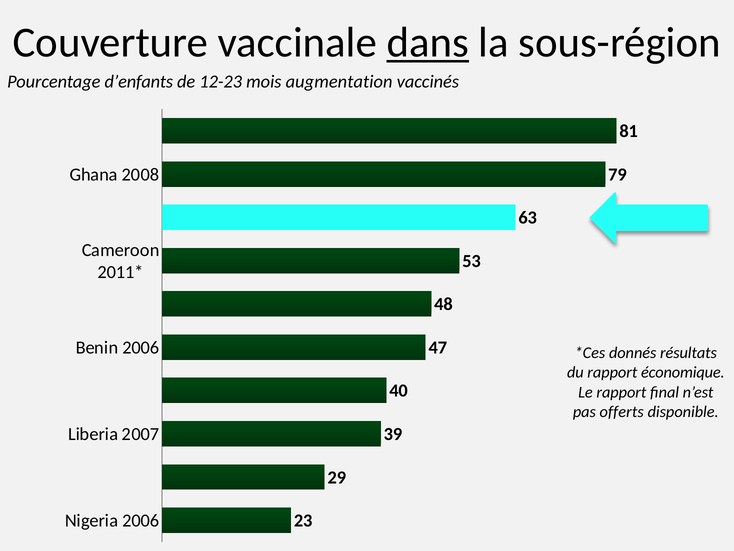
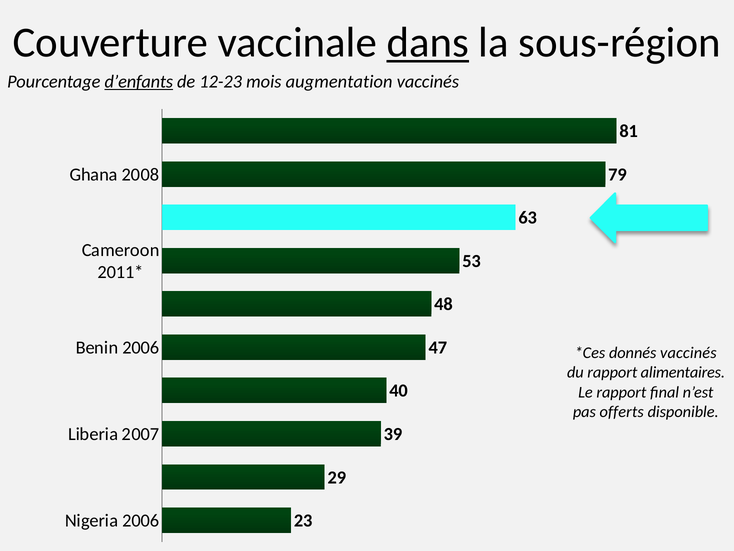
d’enfants underline: none -> present (139, 81)
donnés résultats: résultats -> vaccinés (688, 353)
économique: économique -> alimentaires (683, 372)
